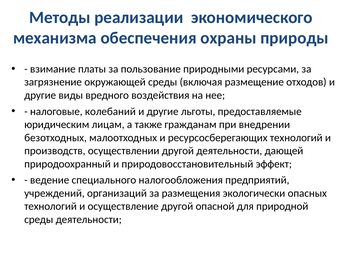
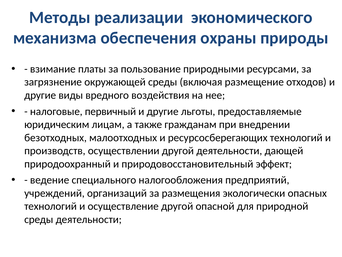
колебаний: колебаний -> первичный (110, 111)
